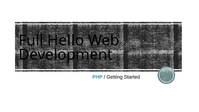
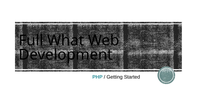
Hello: Hello -> What (66, 40)
